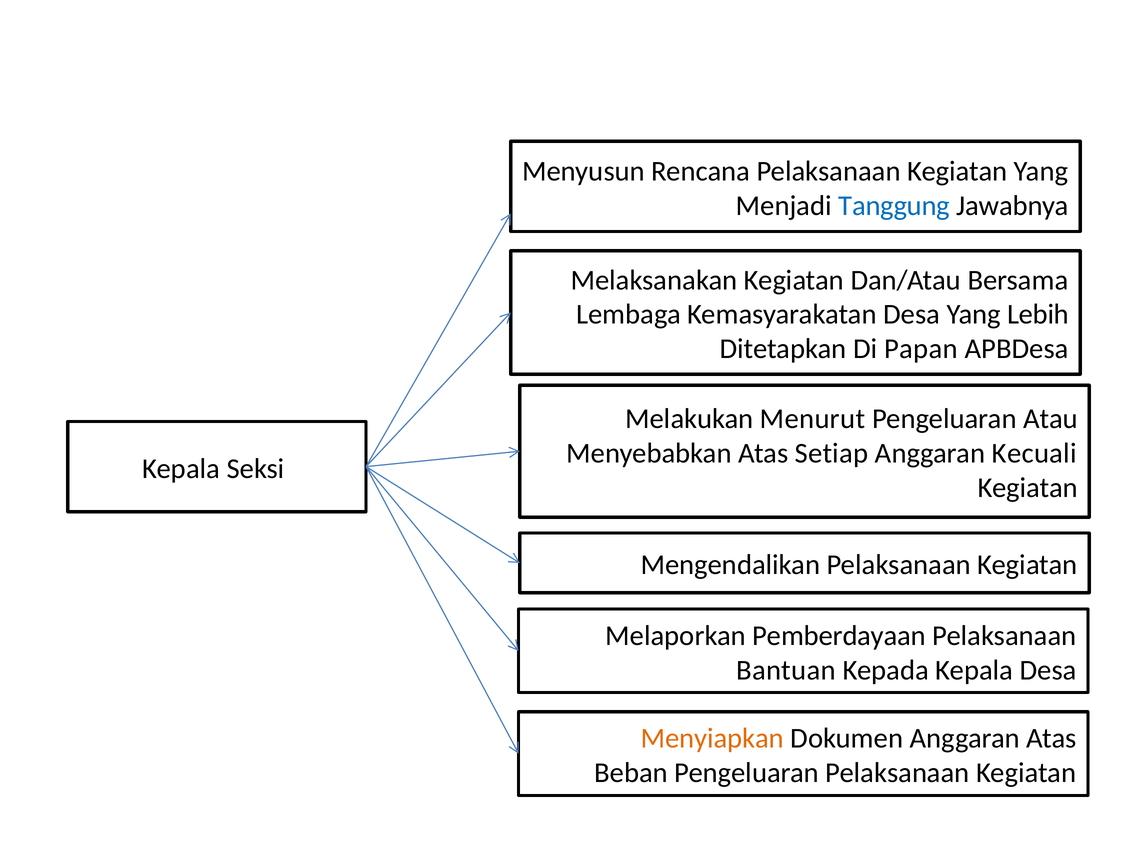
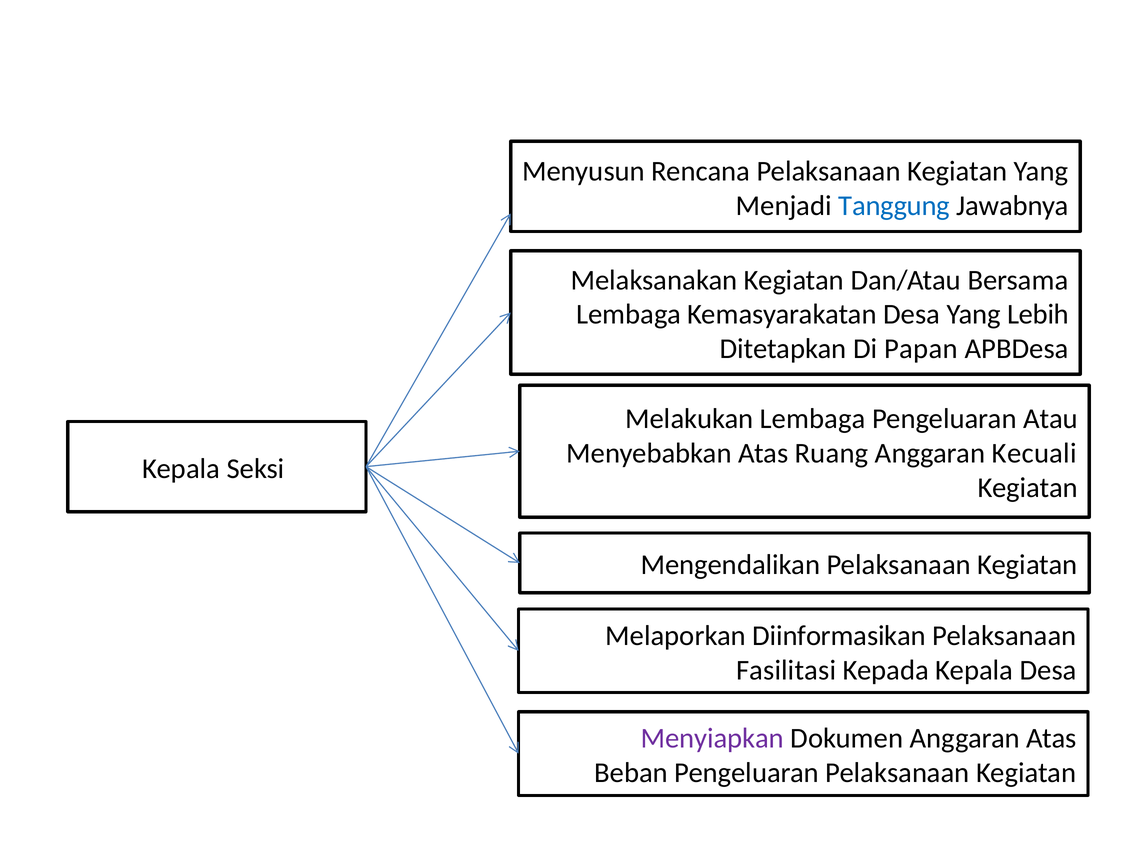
Melakukan Menurut: Menurut -> Lembaga (813, 419)
Setiap: Setiap -> Ruang (832, 453)
Pemberdayaan: Pemberdayaan -> Diinformasikan (839, 636)
Bantuan: Bantuan -> Fasilitasi (786, 670)
Menyiapkan colour: orange -> purple (712, 738)
